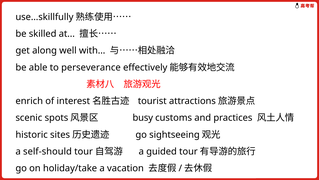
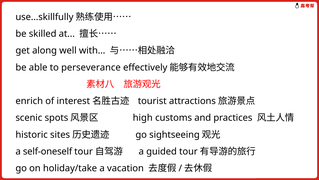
busy: busy -> high (143, 118)
self-should: self-should -> self-oneself (48, 151)
